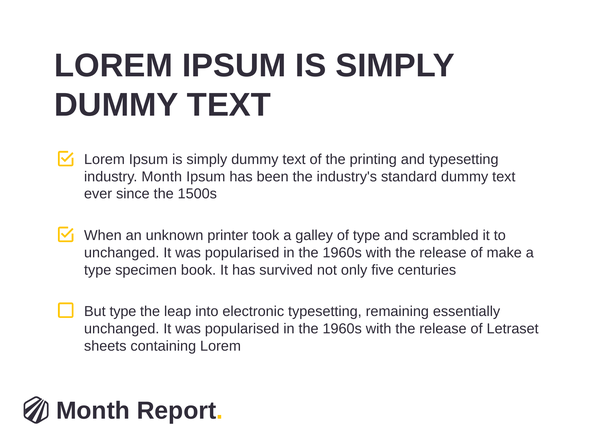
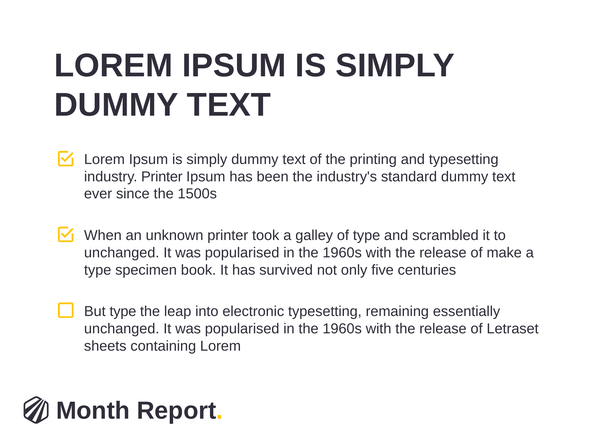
industry Month: Month -> Printer (162, 177)
